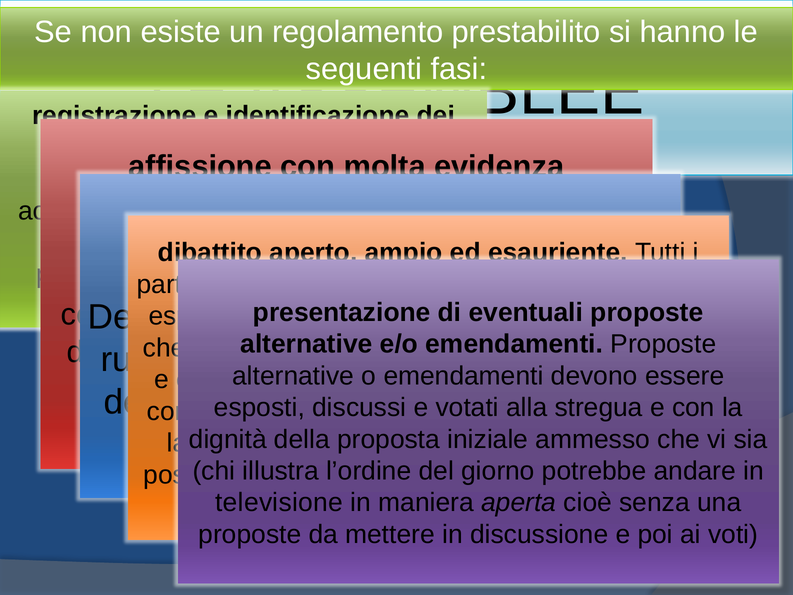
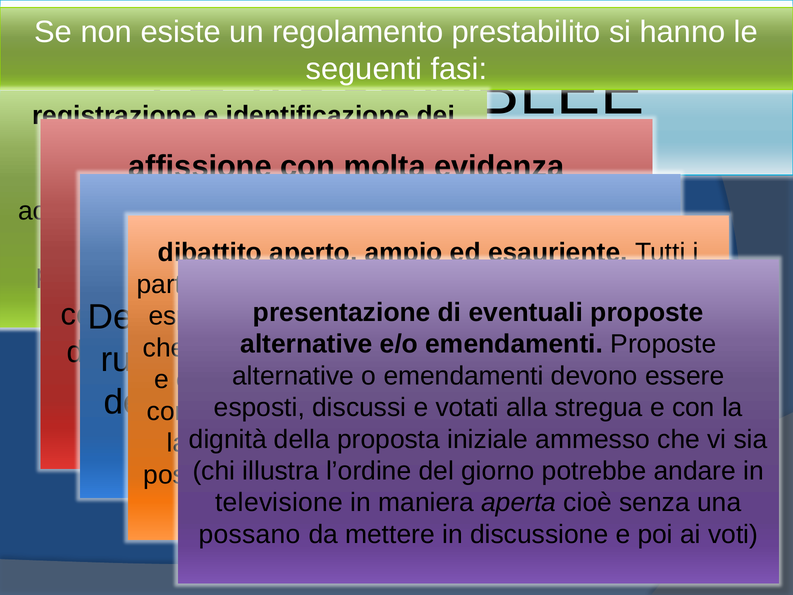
proposte: proposte -> possano (250, 534)
